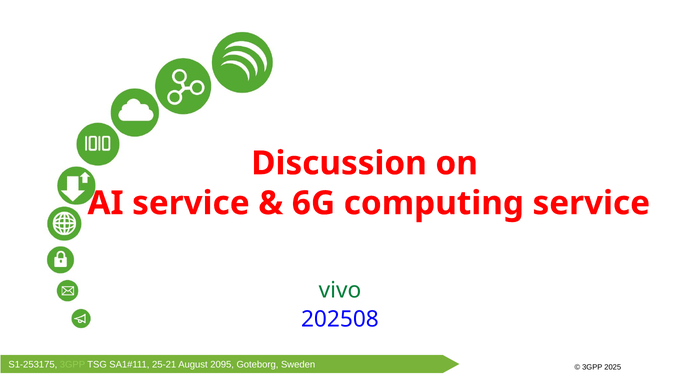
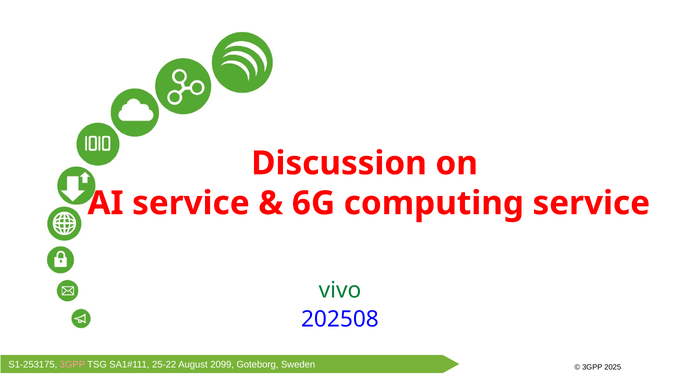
3GPP colour: light green -> pink (72, 365)
25-21: 25-21 -> 25-22 (164, 365)
2095: 2095 -> 2099 (222, 365)
